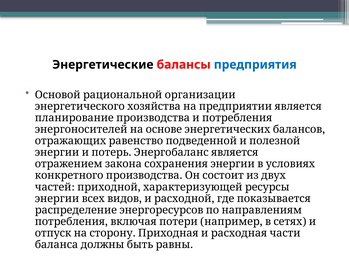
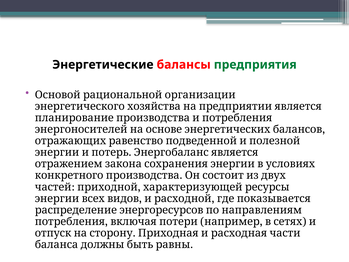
предприятия colour: blue -> green (255, 65)
